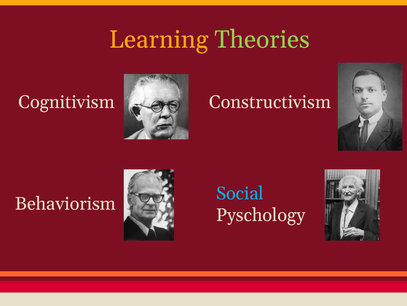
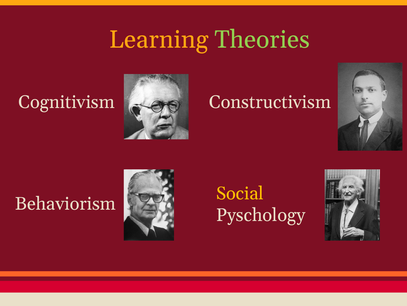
Social colour: light blue -> yellow (240, 193)
